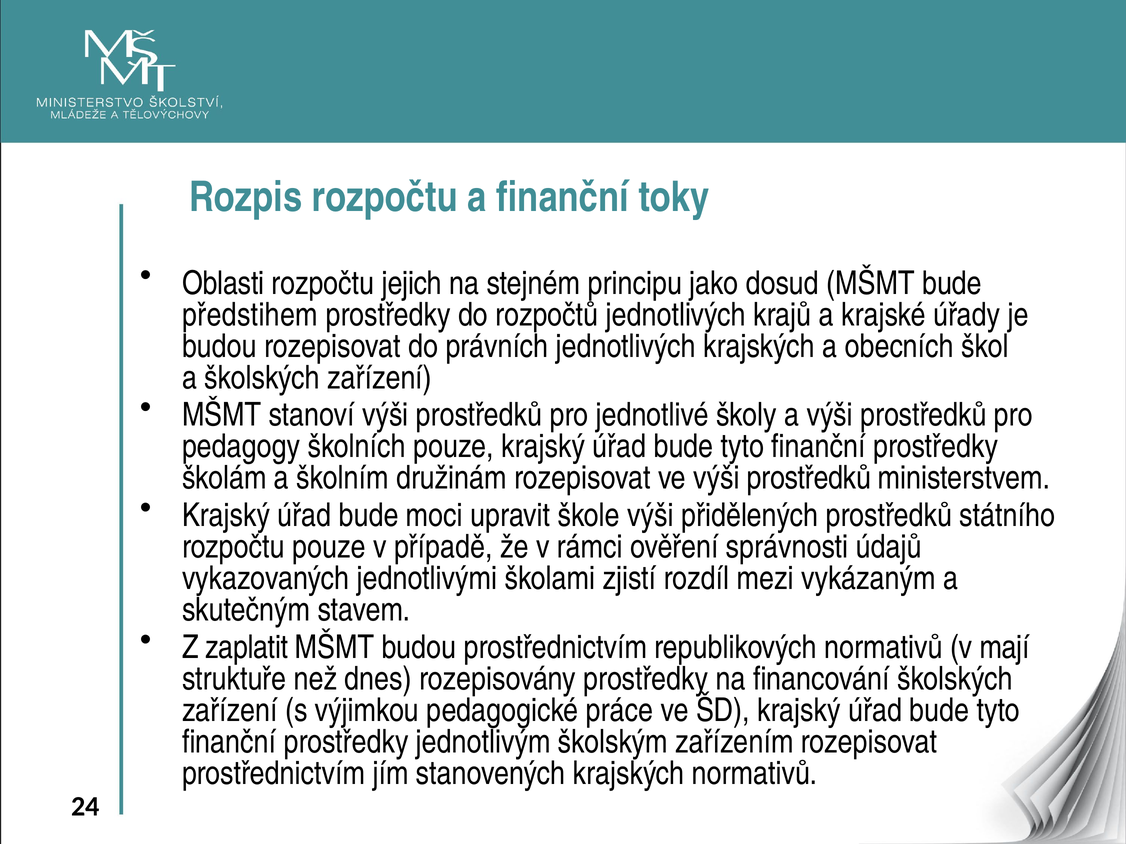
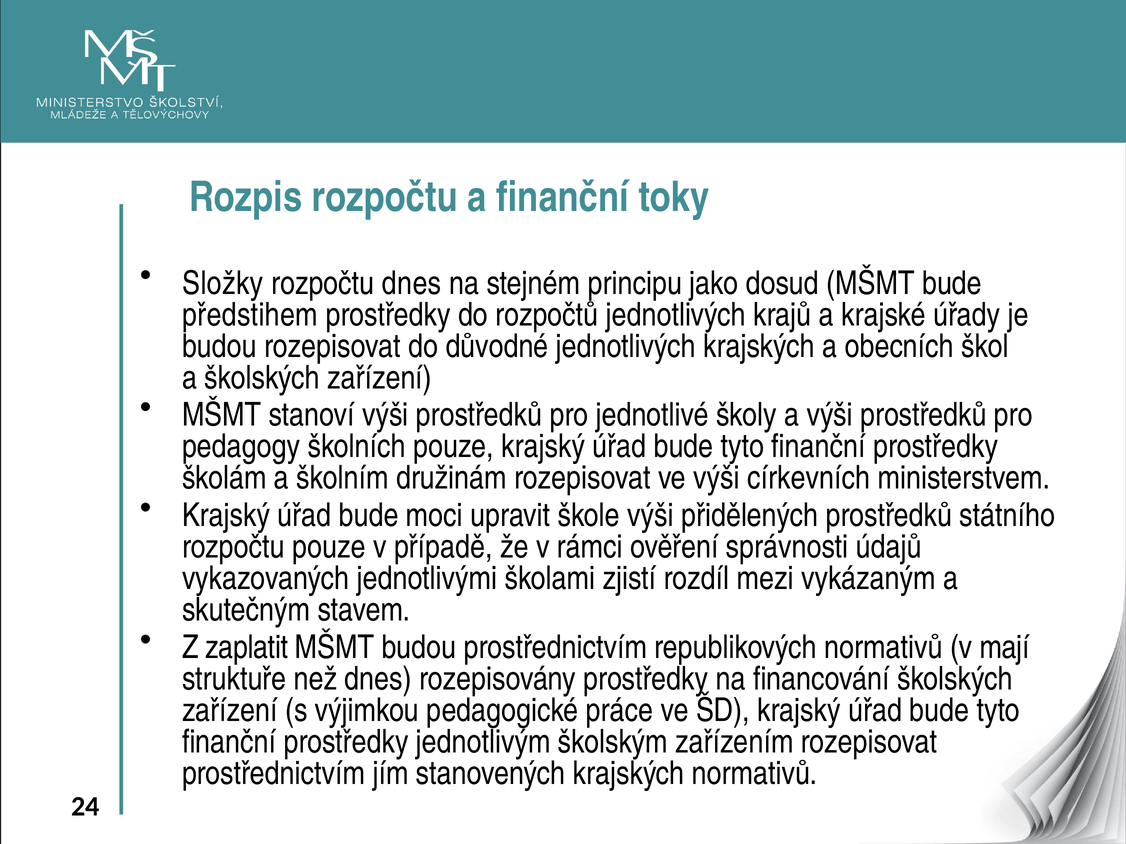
Oblasti: Oblasti -> Složky (223, 283)
rozpočtu jejich: jejich -> dnes (412, 283)
právních: právních -> důvodné (497, 346)
ve výši prostředků: prostředků -> církevních (809, 478)
